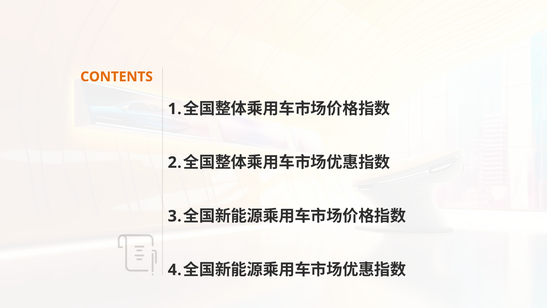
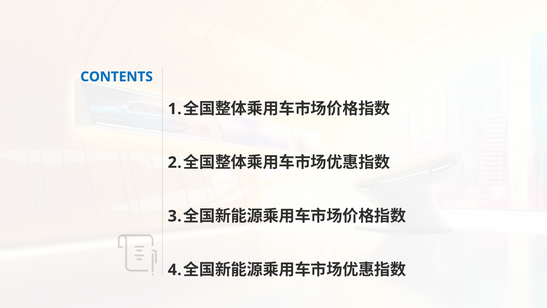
CONTENTS colour: orange -> blue (117, 77)
